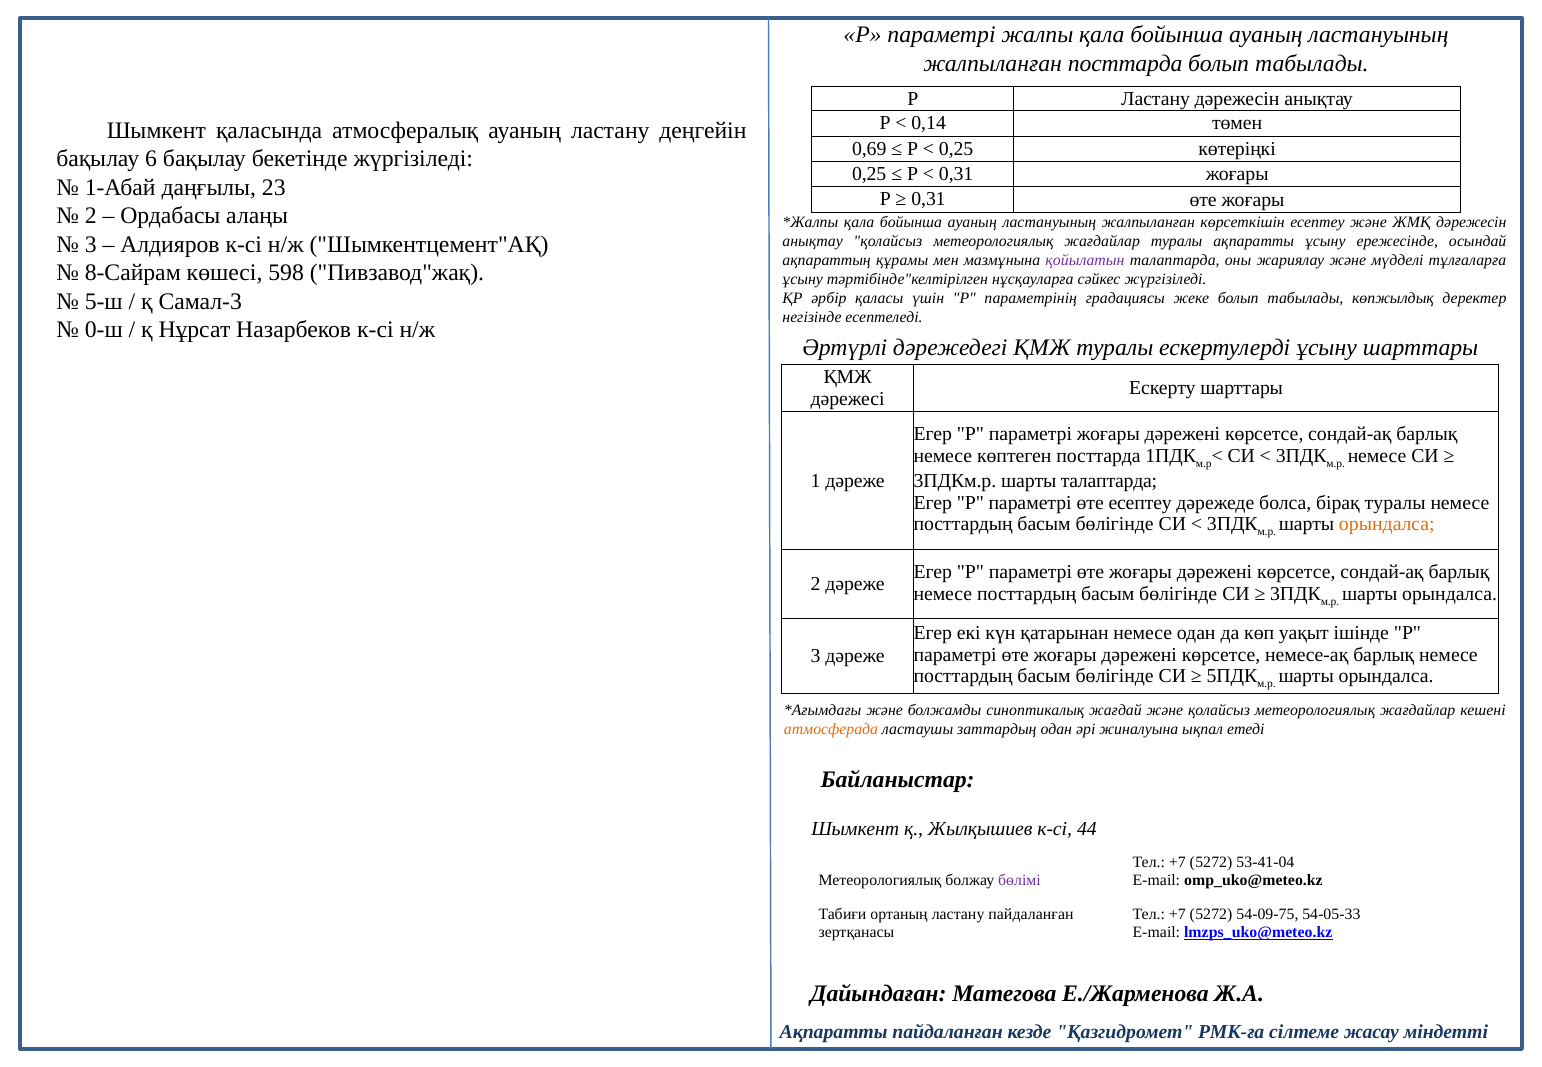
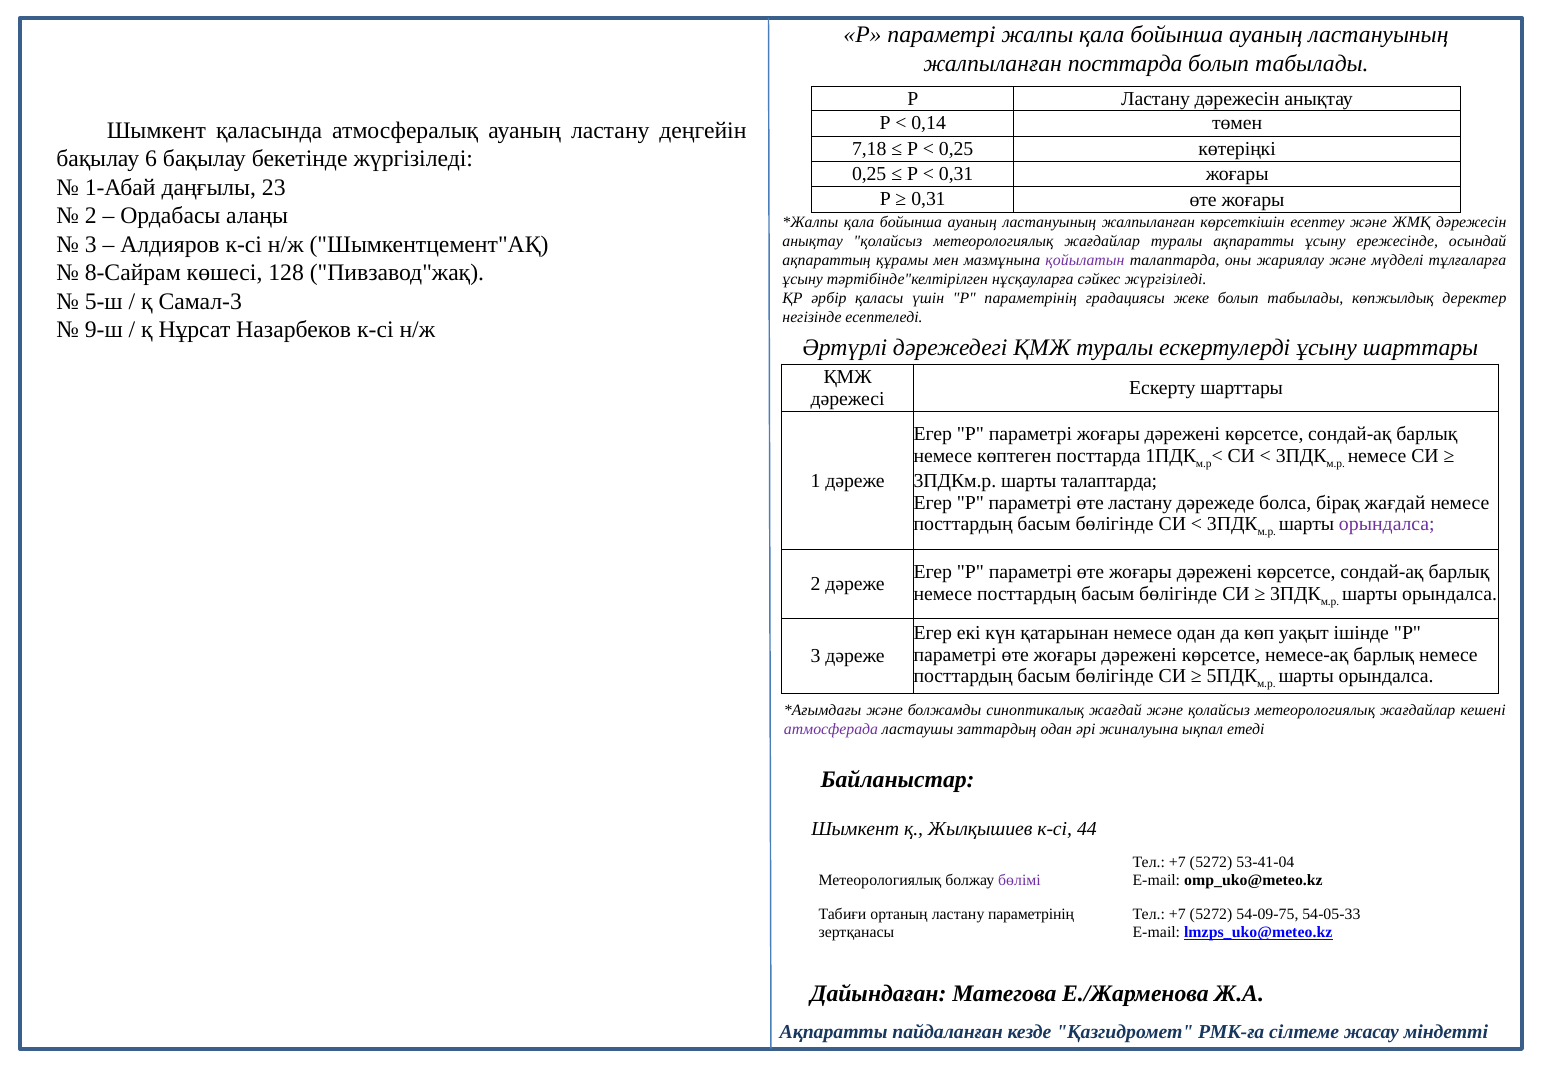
0,69: 0,69 -> 7,18 (869, 149)
598: 598 -> 128 (286, 273)
0-ш: 0-ш -> 9-ш (104, 330)
өте есептеу: есептеу -> ластану (1140, 503)
бірақ туралы: туралы -> жағдай (1395, 503)
орындалса colour: orange -> purple (1387, 525)
атмосферада colour: orange -> purple (831, 729)
ластану пайдаланған: пайдаланған -> параметрінің (1031, 915)
